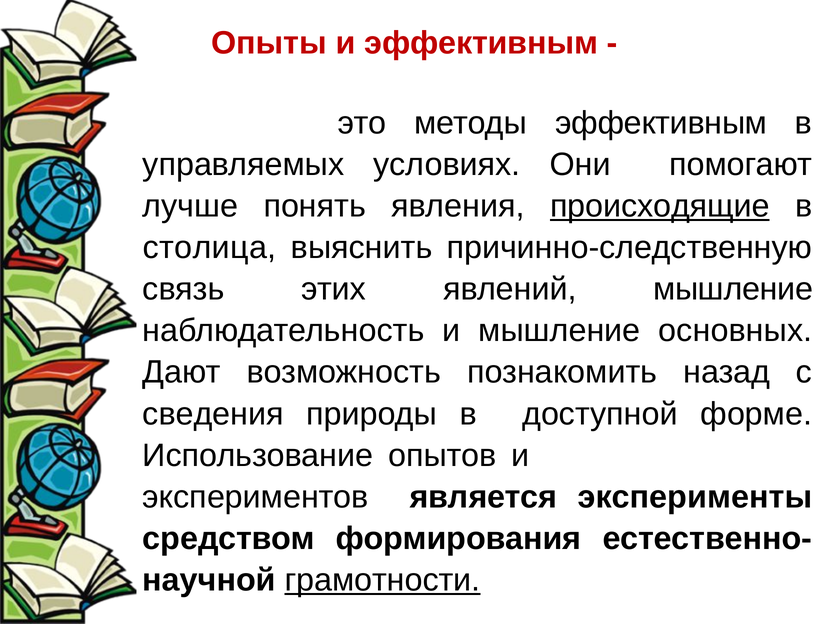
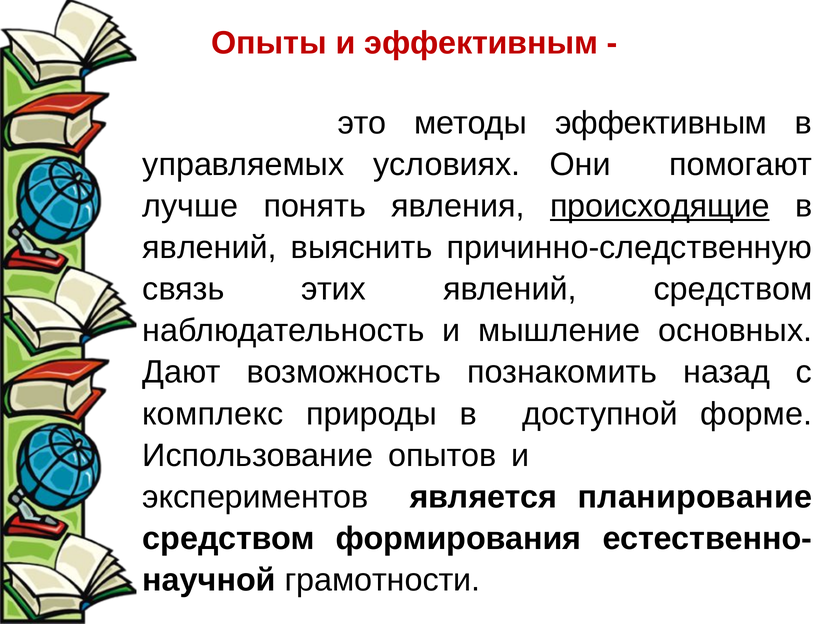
столица: столица -> явлений (210, 248)
явлений мышление: мышление -> средством (733, 289)
сведения: сведения -> комплекс (213, 414)
эксперименты: эксперименты -> планирование (695, 497)
грамотности underline: present -> none (383, 580)
